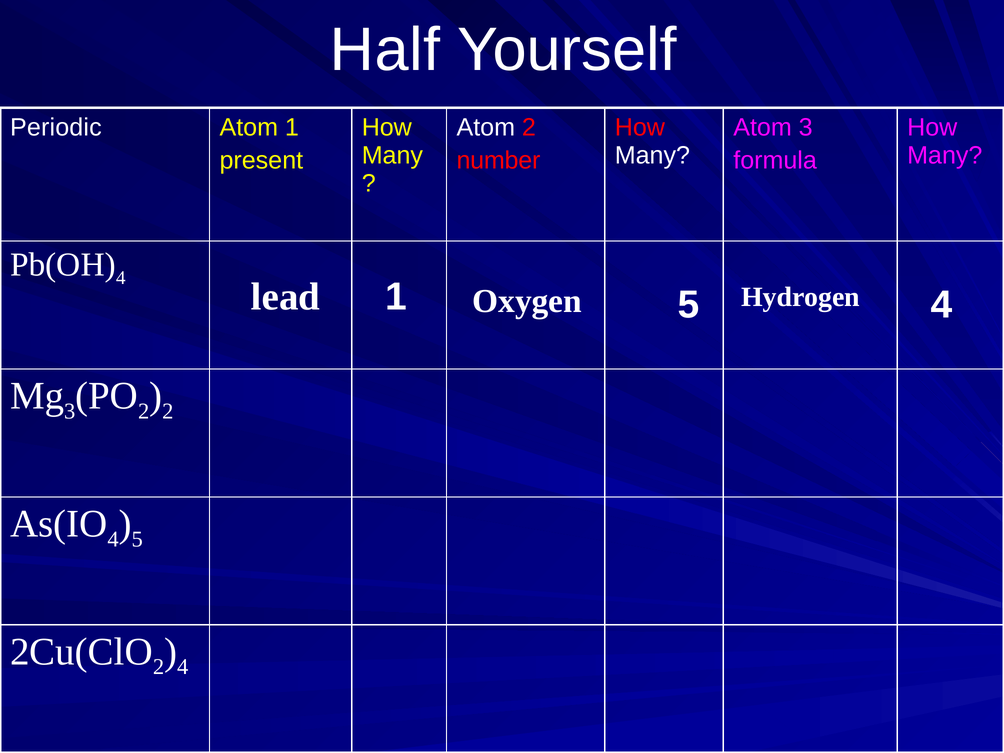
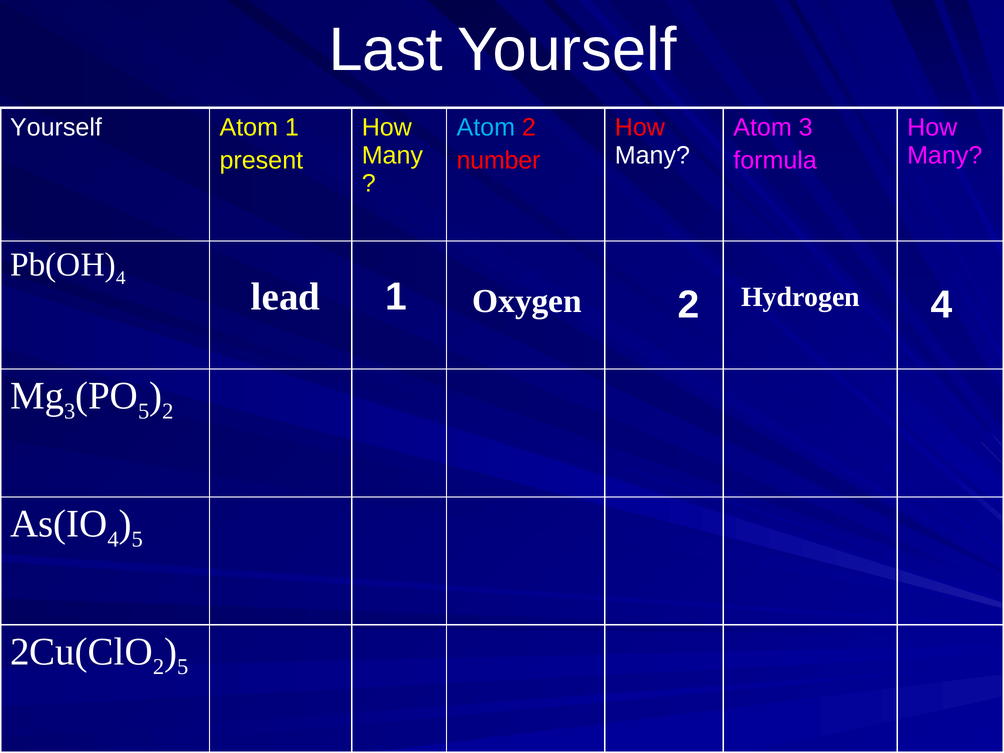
Half: Half -> Last (386, 50)
Periodic: Periodic -> Yourself (56, 127)
Atom colour: white -> light blue (486, 127)
lead 5: 5 -> 2 (689, 305)
2: 2 -> 5 (144, 411)
4: 4 -> 5 (183, 667)
